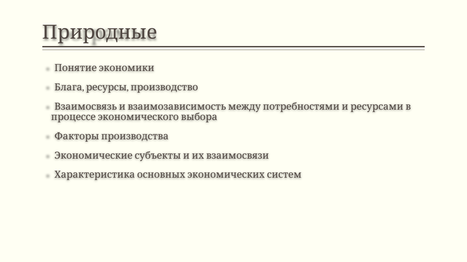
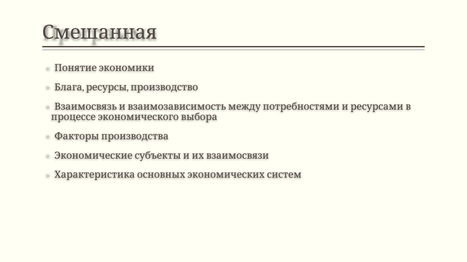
Природные: Природные -> Смешанная (100, 33)
